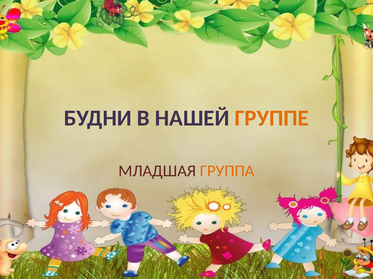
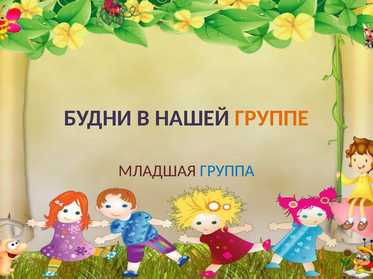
ГРУППА colour: orange -> blue (227, 171)
